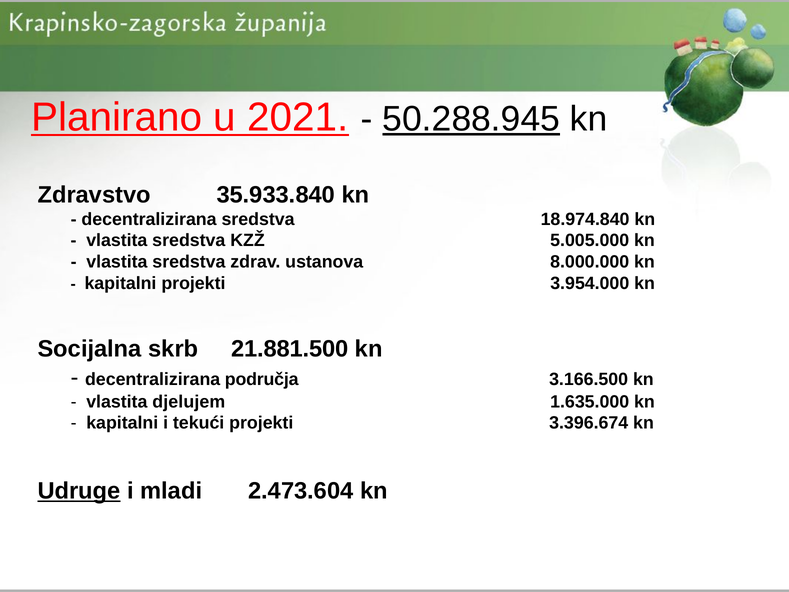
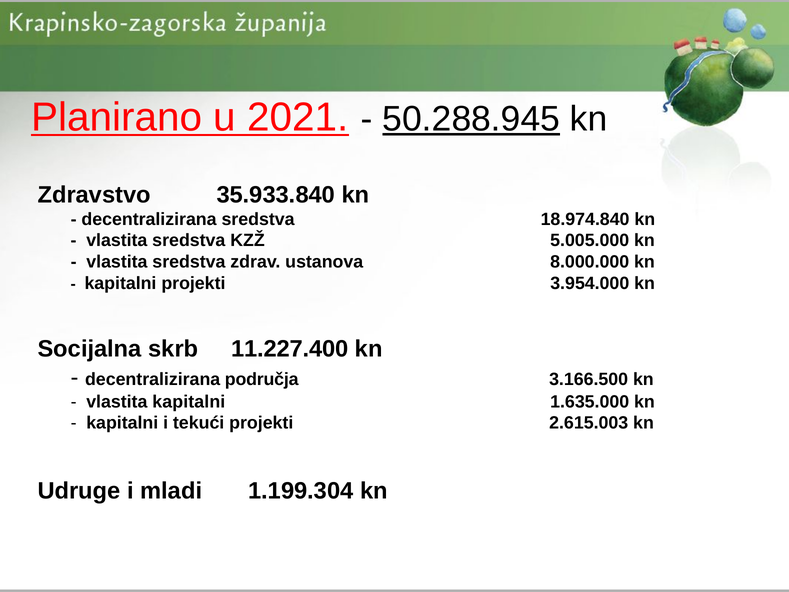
21.881.500: 21.881.500 -> 11.227.400 (290, 349)
vlastita djelujem: djelujem -> kapitalni (189, 402)
3.396.674: 3.396.674 -> 2.615.003 (589, 423)
Udruge underline: present -> none (79, 491)
2.473.604: 2.473.604 -> 1.199.304 (301, 491)
